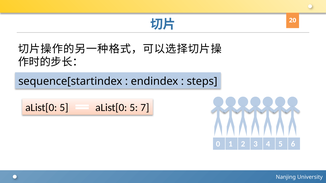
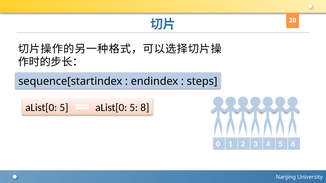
7: 7 -> 8 (145, 108)
